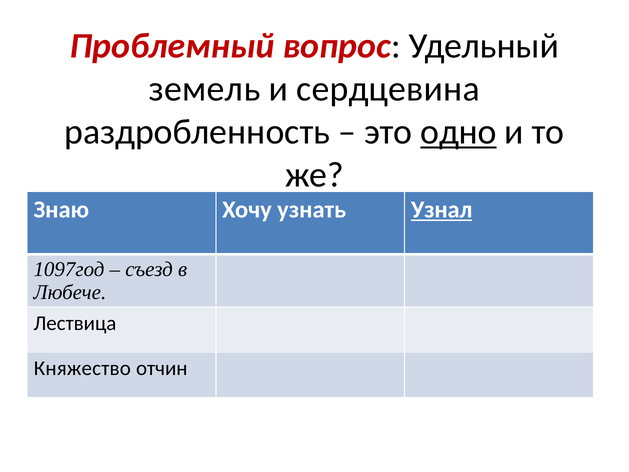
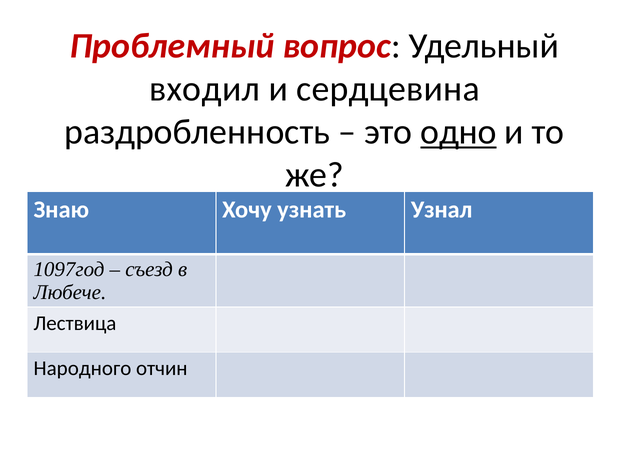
земель: земель -> входил (205, 89)
Узнал underline: present -> none (442, 210)
Княжество: Княжество -> Народного (82, 368)
